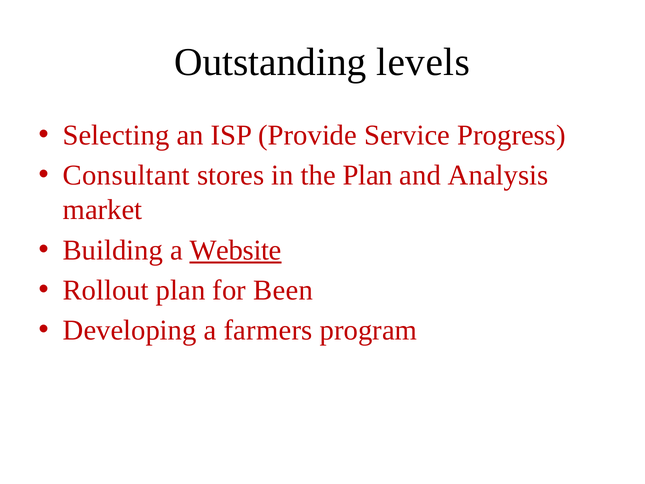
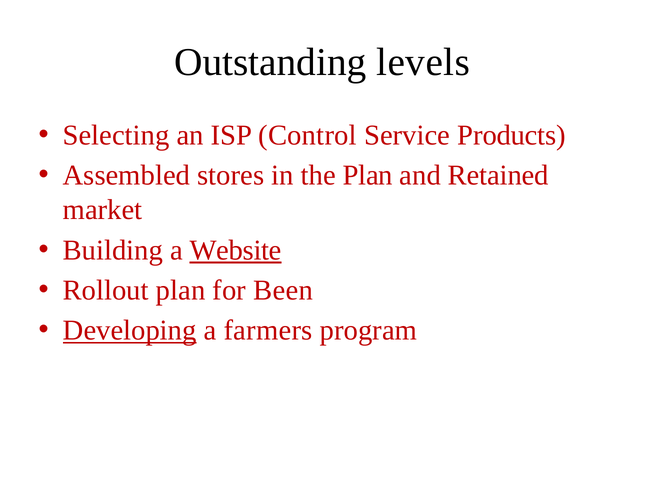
Provide: Provide -> Control (308, 135)
Progress: Progress -> Products (512, 135)
Consultant: Consultant -> Assembled (126, 175)
Analysis: Analysis -> Retained (498, 175)
Developing underline: none -> present (130, 330)
